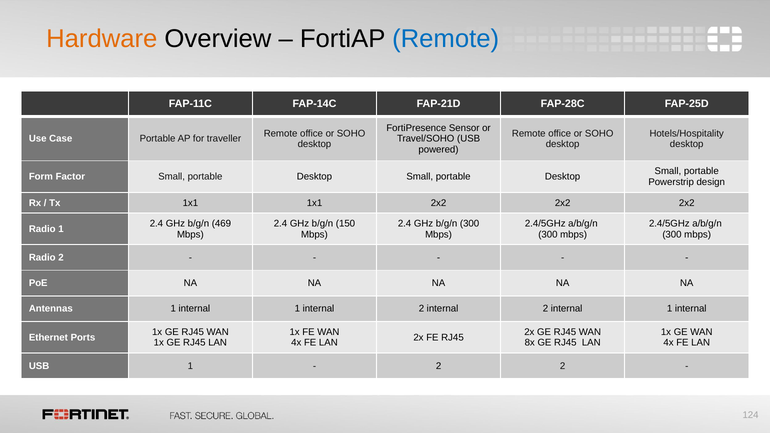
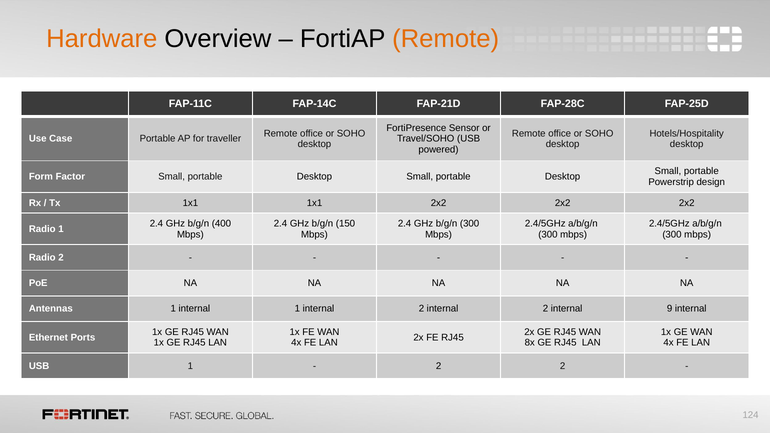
Remote colour: blue -> orange (446, 39)
469: 469 -> 400 (221, 224)
2 internal 1: 1 -> 9 (670, 309)
